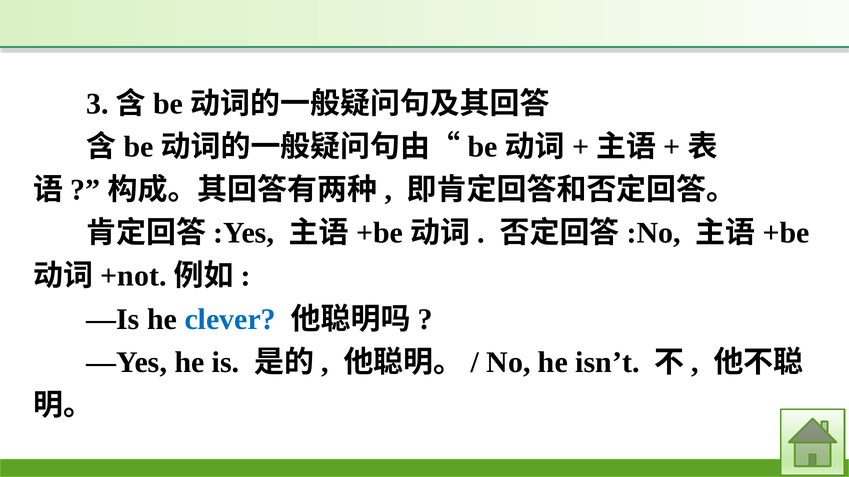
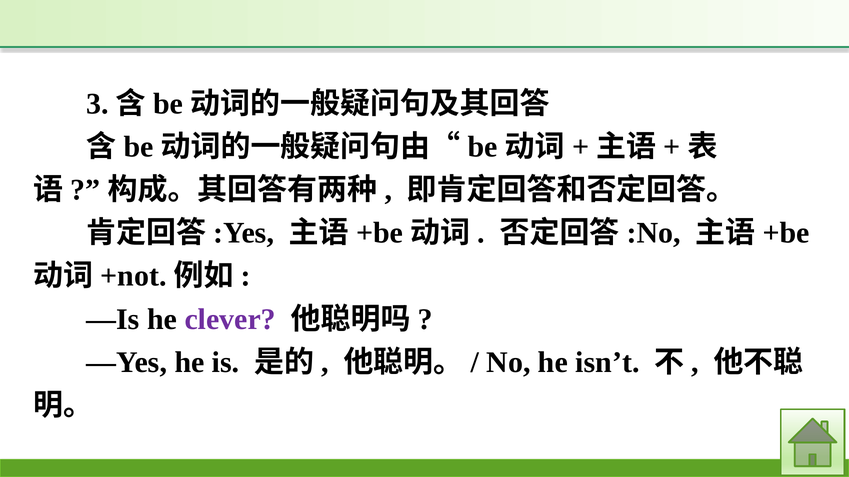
clever colour: blue -> purple (230, 319)
